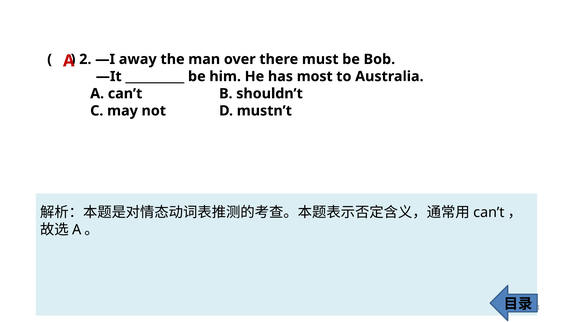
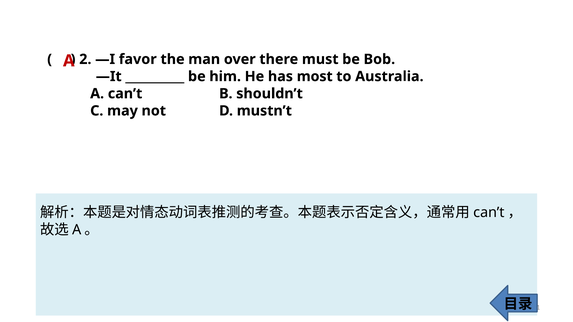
away: away -> favor (138, 59)
